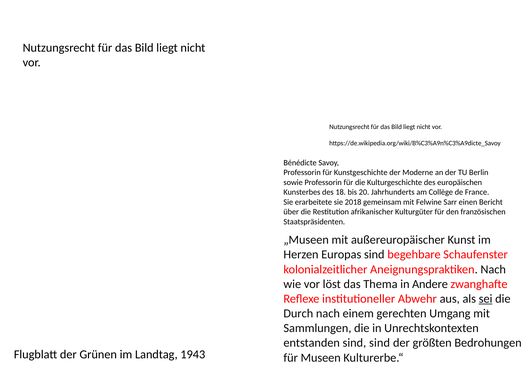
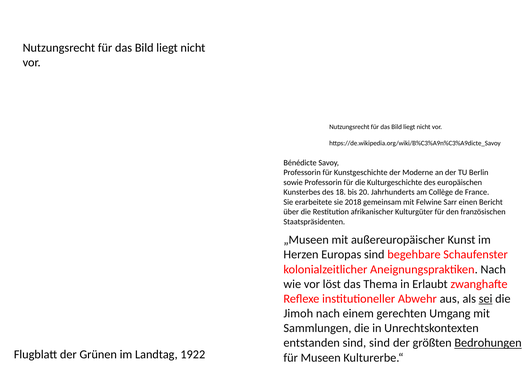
Andere: Andere -> Erlaubt (430, 284)
Durch: Durch -> Jimoh (298, 313)
Bedrohungen underline: none -> present (488, 343)
1943: 1943 -> 1922 (193, 354)
